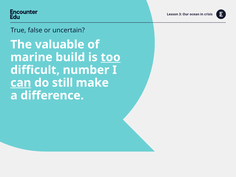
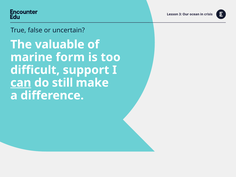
build: build -> form (70, 57)
too underline: present -> none (111, 57)
number: number -> support (86, 70)
